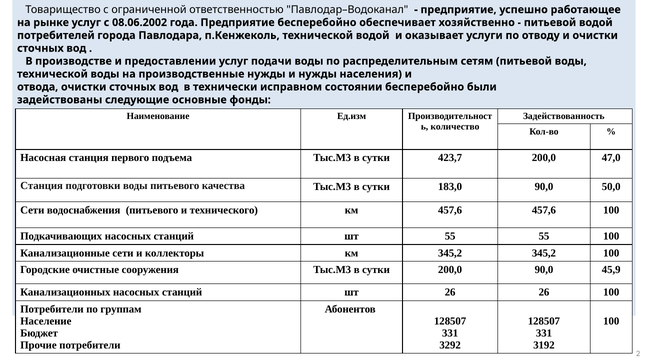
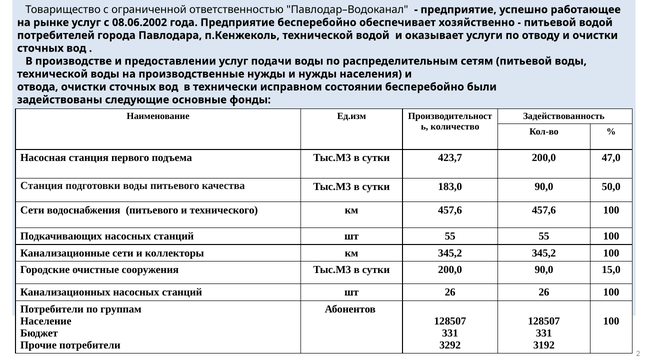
45,9: 45,9 -> 15,0 (611, 270)
